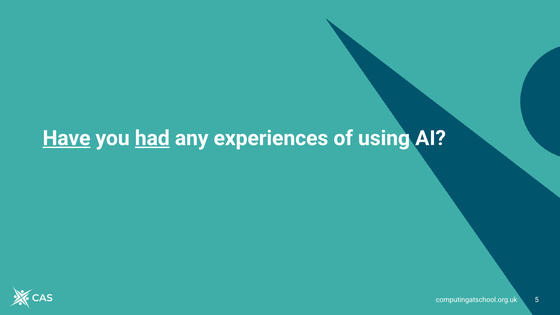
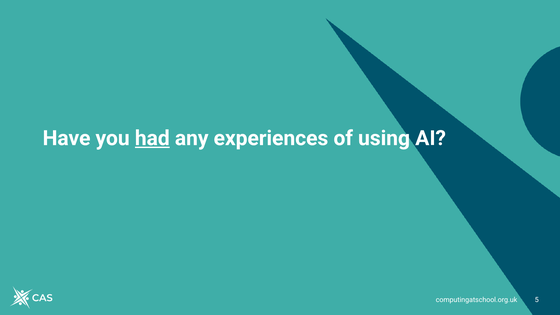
Have underline: present -> none (67, 138)
